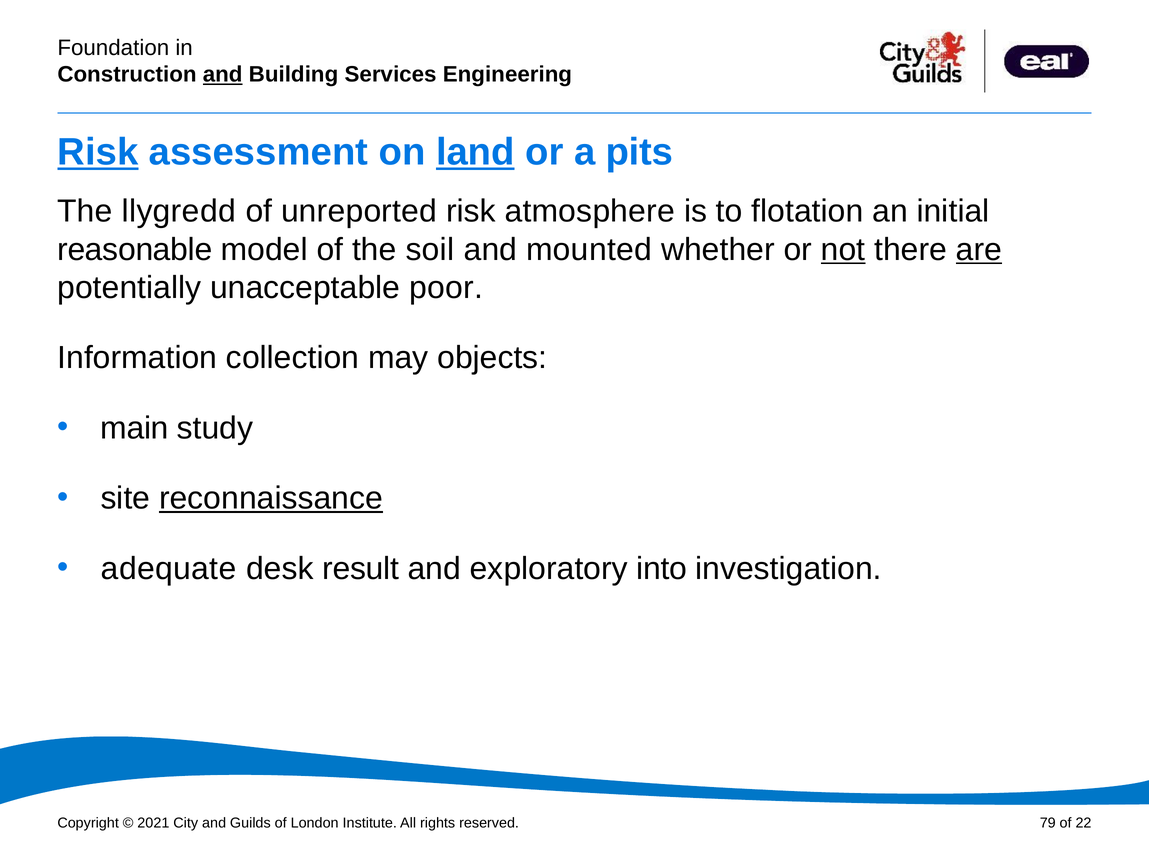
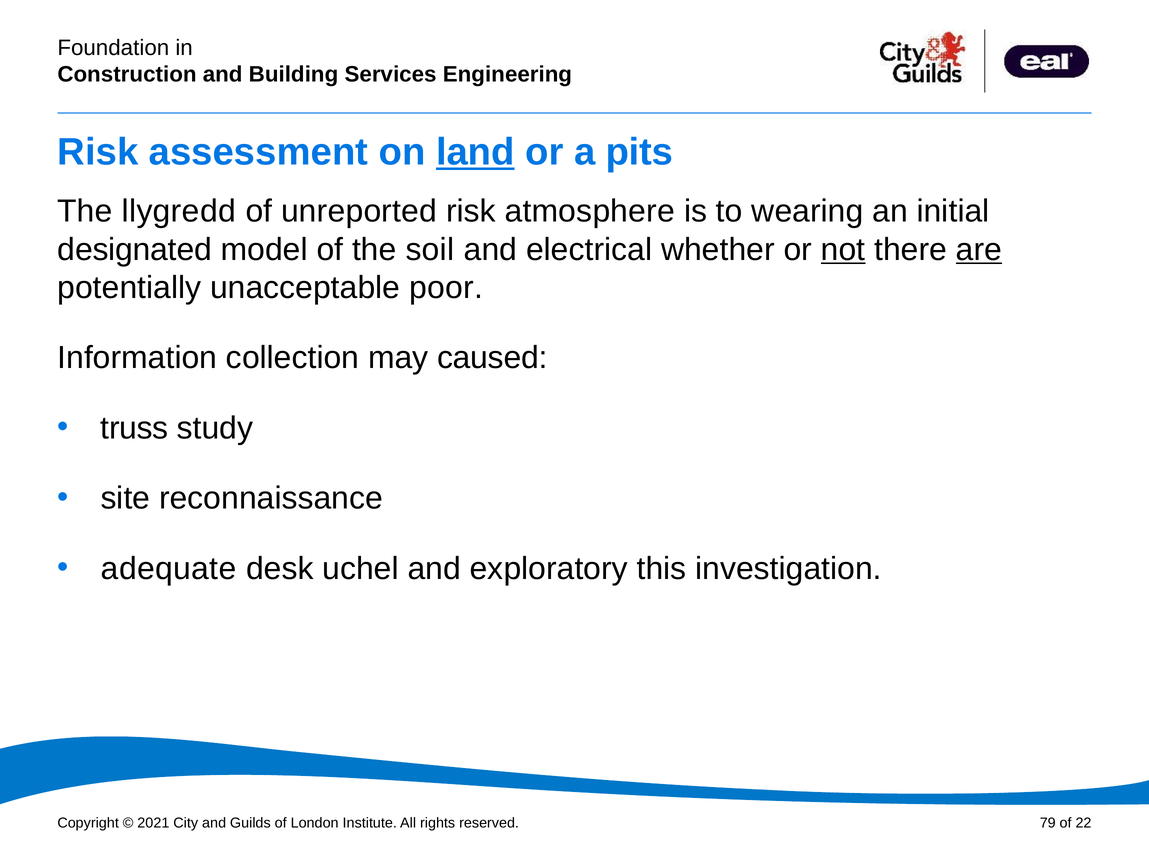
and underline: present -> none (223, 75)
Risk underline: present -> none (98, 152)
flotation: flotation -> wearing (807, 211)
reasonable: reasonable -> designated (135, 250)
mounted: mounted -> electrical (589, 250)
objects: objects -> caused (492, 358)
main: main -> truss (134, 429)
reconnaissance underline: present -> none (271, 499)
result: result -> uchel (361, 569)
into: into -> this (662, 569)
